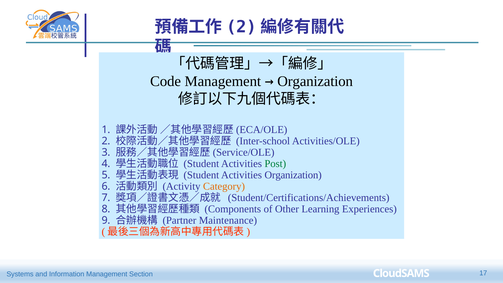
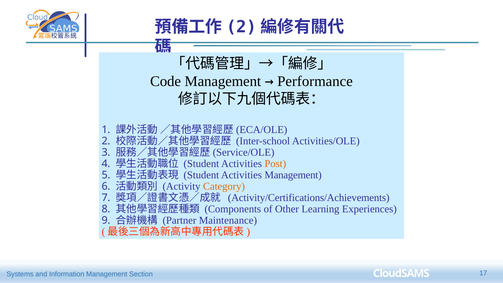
Organization: Organization -> Performance (315, 81)
Post colour: green -> orange (275, 164)
Activities Organization: Organization -> Management (293, 175)
Student/Certifications/Achievements: Student/Certifications/Achievements -> Activity/Certifications/Achievements (309, 198)
